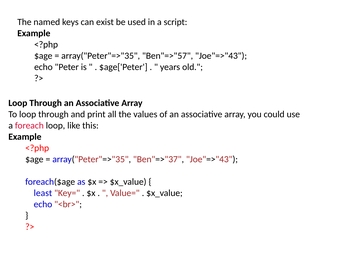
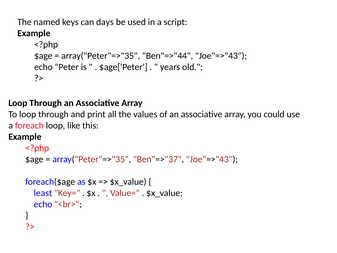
exist: exist -> days (105, 22)
Ben"=>"57: Ben"=>"57 -> Ben"=>"44 (168, 56)
